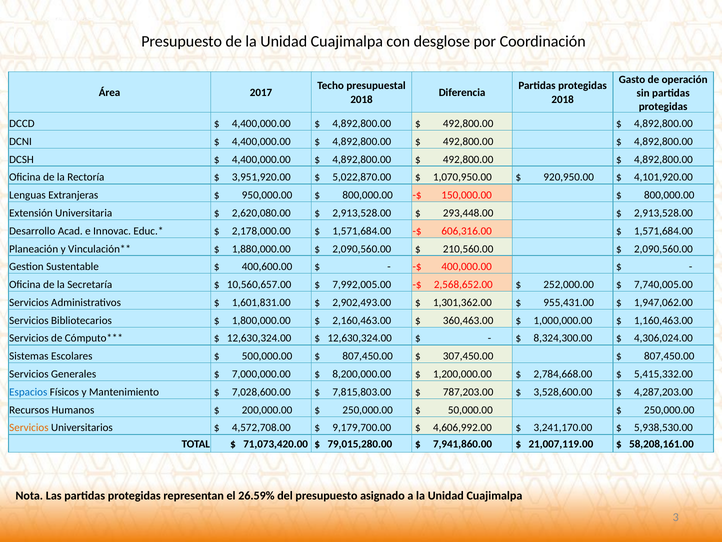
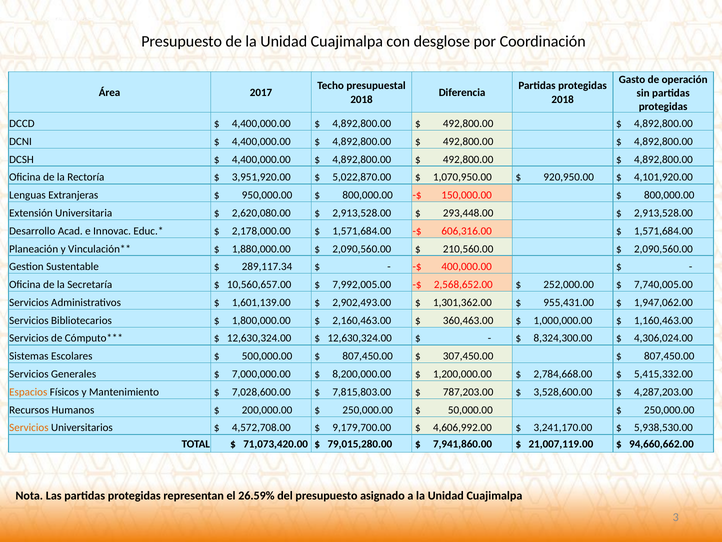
400,600.00: 400,600.00 -> 289,117.34 (267, 267)
1,601,831.00: 1,601,831.00 -> 1,601,139.00 (261, 302)
Espacios colour: blue -> orange (28, 392)
58,208,161.00: 58,208,161.00 -> 94,660,662.00 (661, 444)
